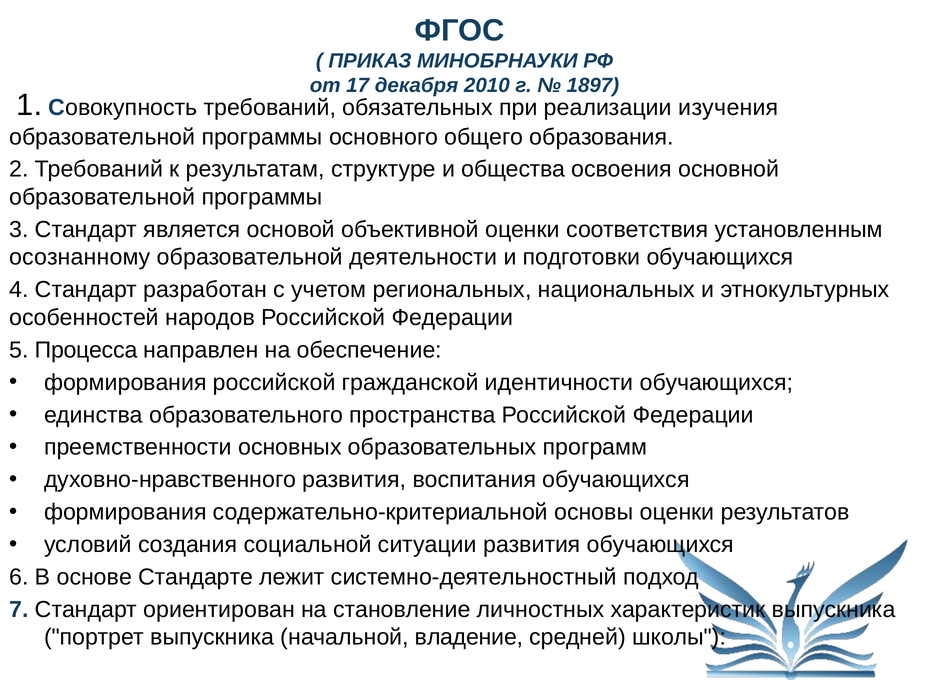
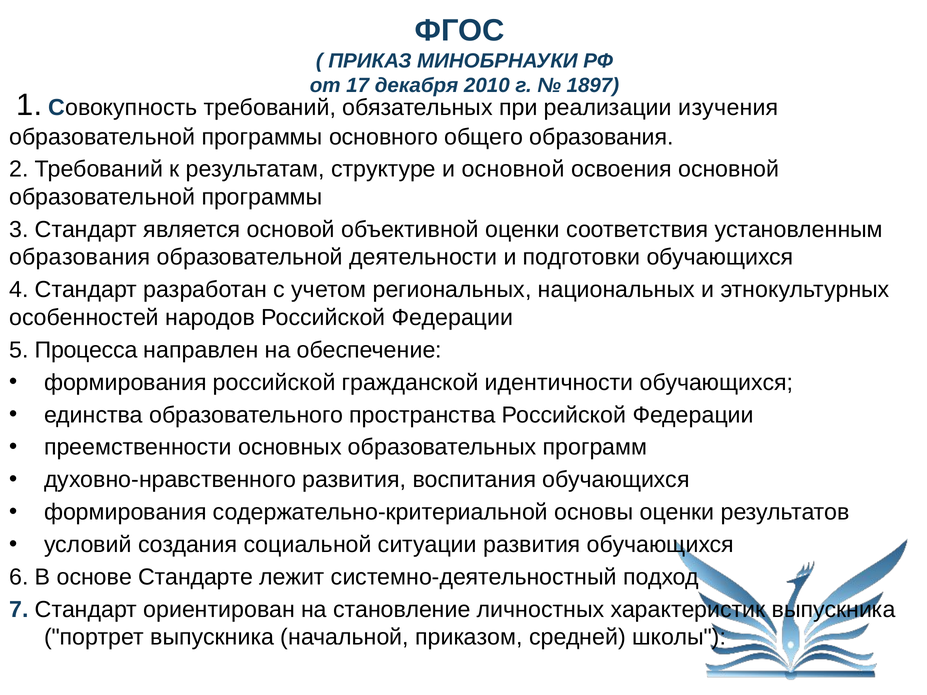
и общества: общества -> основной (513, 169)
осознанному: осознанному -> образования (80, 257)
владение: владение -> приказом (469, 637)
